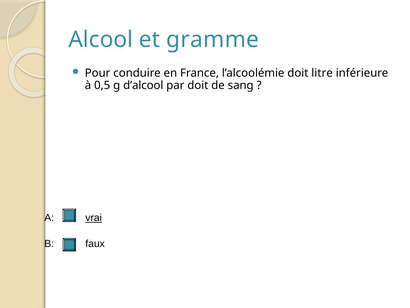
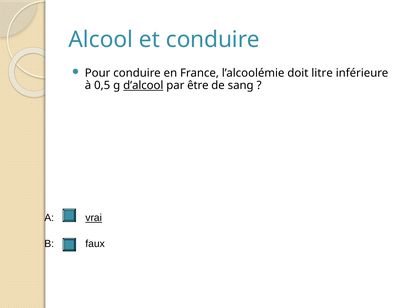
et gramme: gramme -> conduire (213, 40)
d’alcool underline: none -> present (143, 85)
par doit: doit -> être (198, 85)
